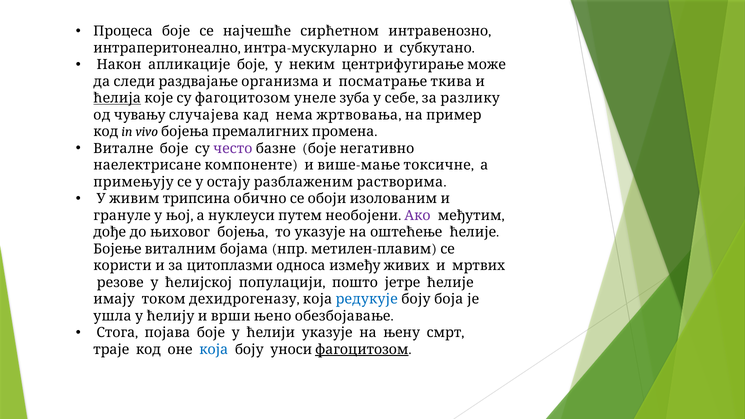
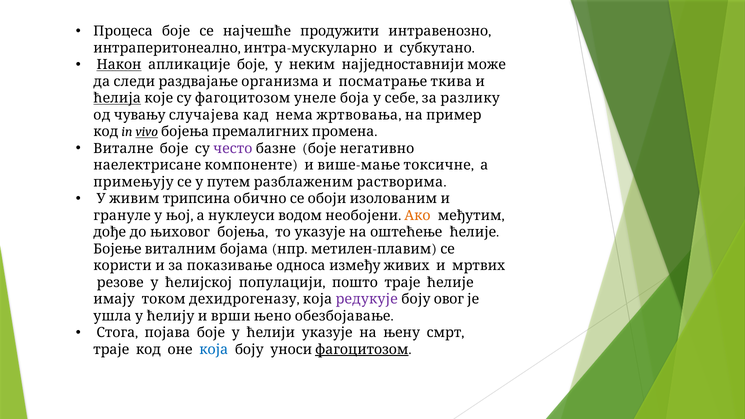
сирћетном: сирћетном -> продужити (340, 31)
Након underline: none -> present (119, 65)
центрифугирање: центрифугирање -> најједноставнији (403, 65)
зуба: зуба -> боја (355, 98)
vivo underline: none -> present (147, 132)
остају: остају -> путем (229, 182)
путем: путем -> водом (300, 216)
Ако colour: purple -> orange (417, 216)
цитоплазми: цитоплазми -> показивање (230, 266)
пошто јетре: јетре -> траје (402, 283)
редукује colour: blue -> purple (367, 299)
боја: боја -> овог (449, 299)
